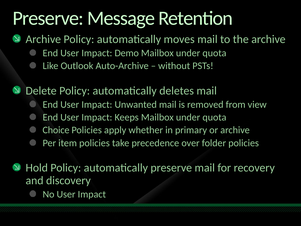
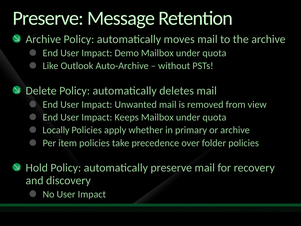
Choice: Choice -> Locally (56, 130)
